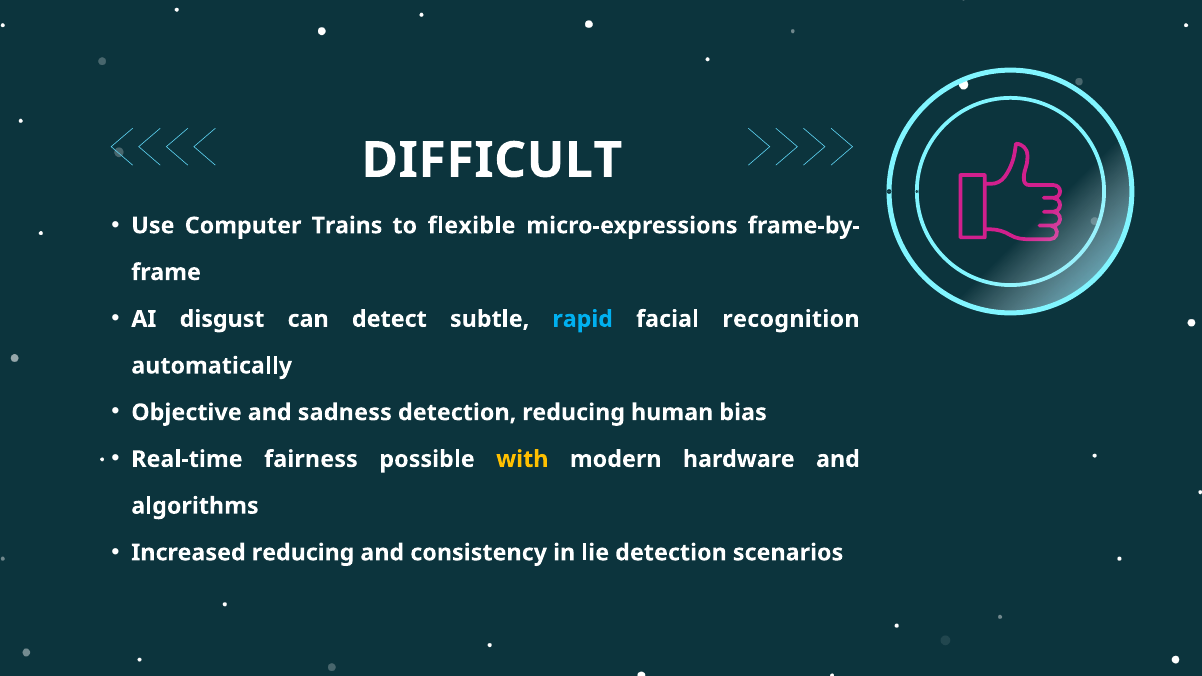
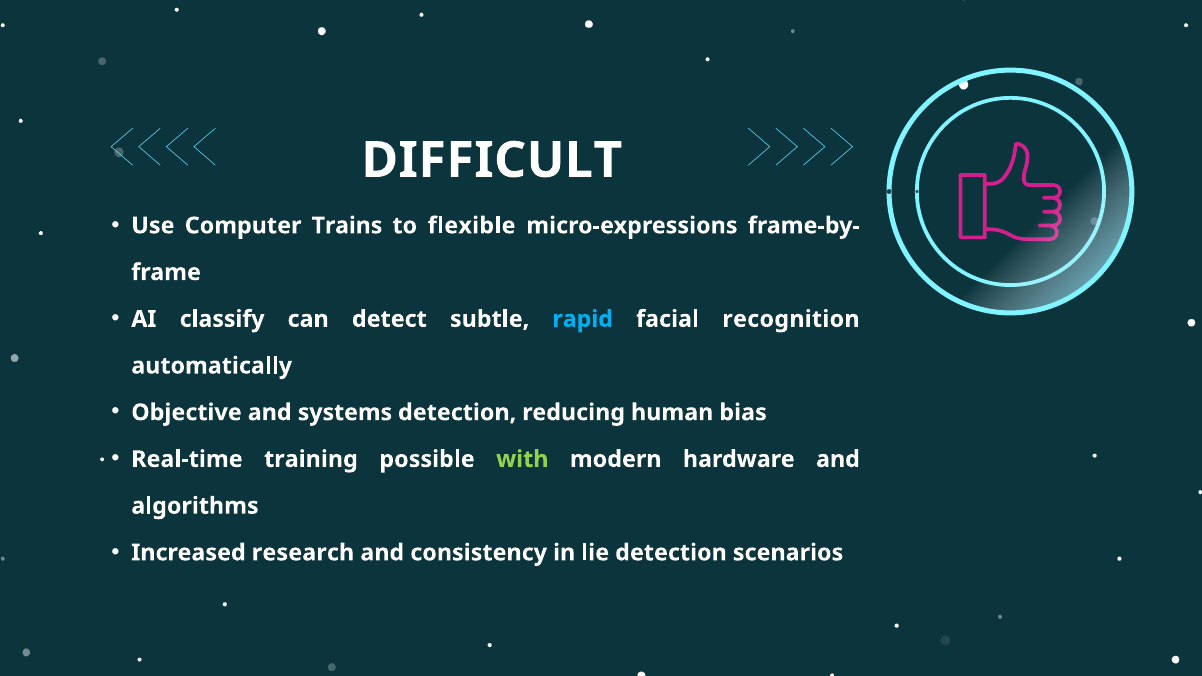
disgust: disgust -> classify (222, 319)
sadness: sadness -> systems (345, 413)
fairness: fairness -> training (311, 459)
with colour: yellow -> light green (522, 459)
Increased reducing: reducing -> research (303, 553)
